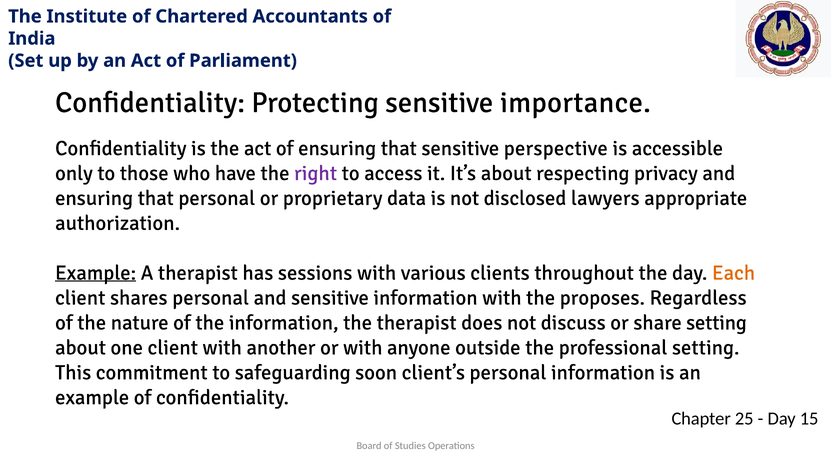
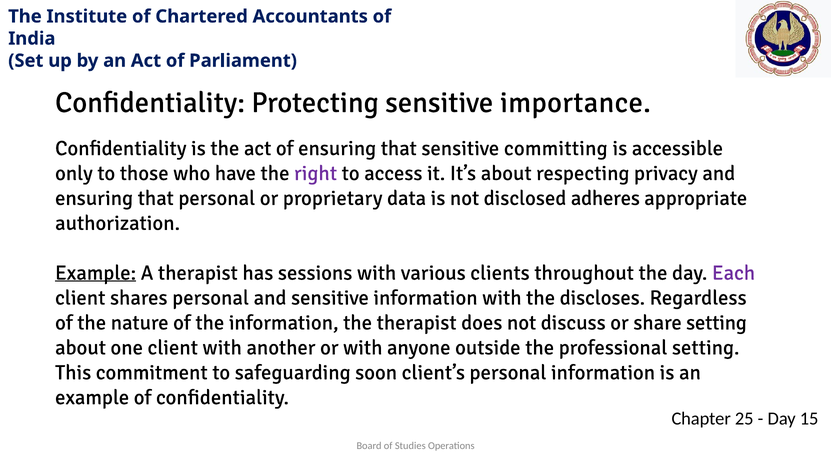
perspective: perspective -> committing (556, 148)
lawyers: lawyers -> adheres (605, 198)
Each colour: orange -> purple (733, 273)
proposes: proposes -> discloses (602, 298)
